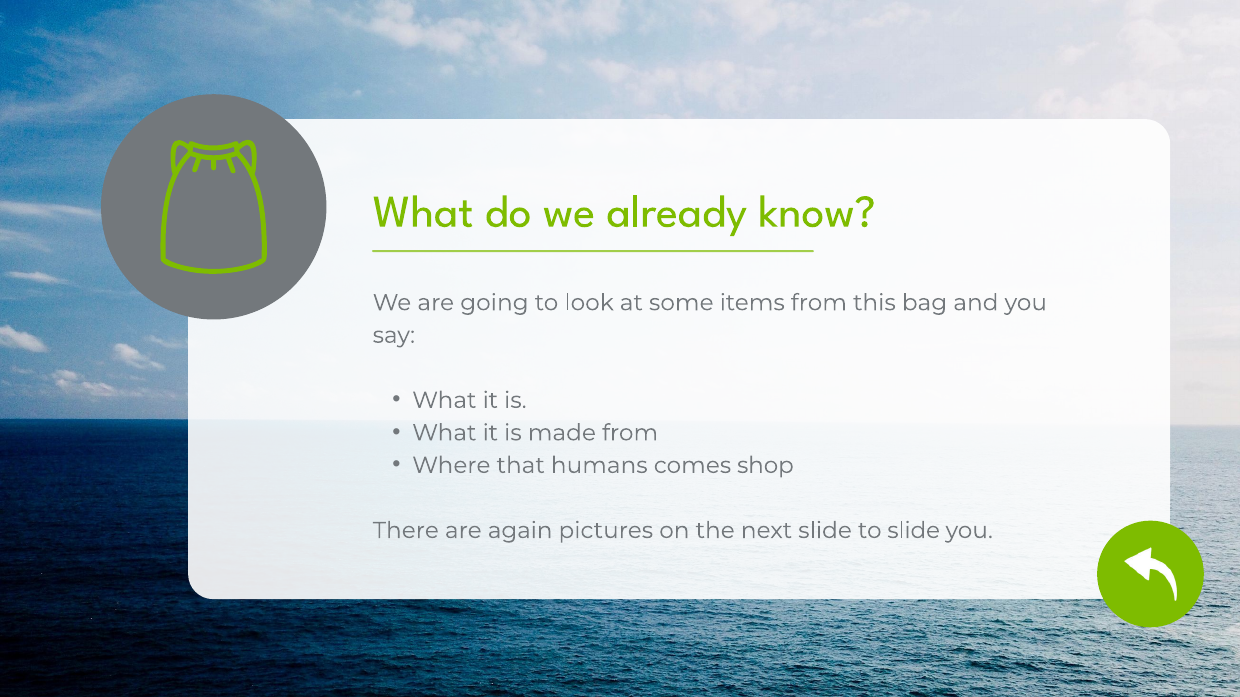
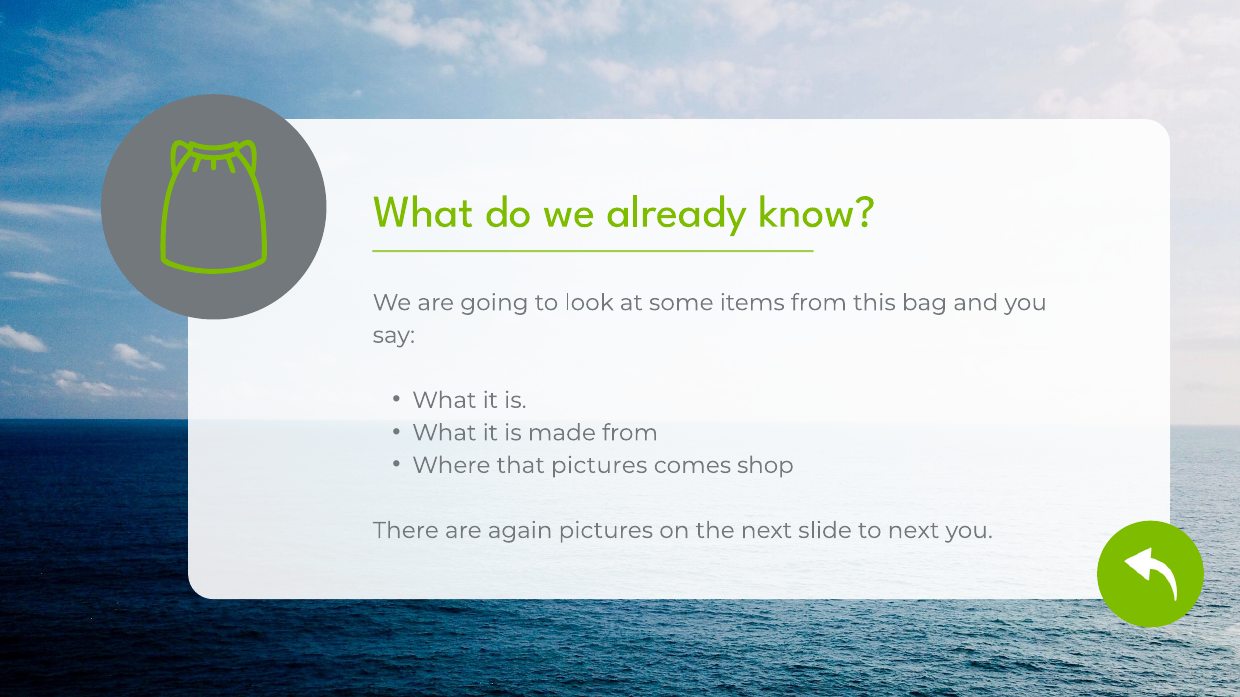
that humans: humans -> pictures (599, 466)
to slide: slide -> next (914, 531)
